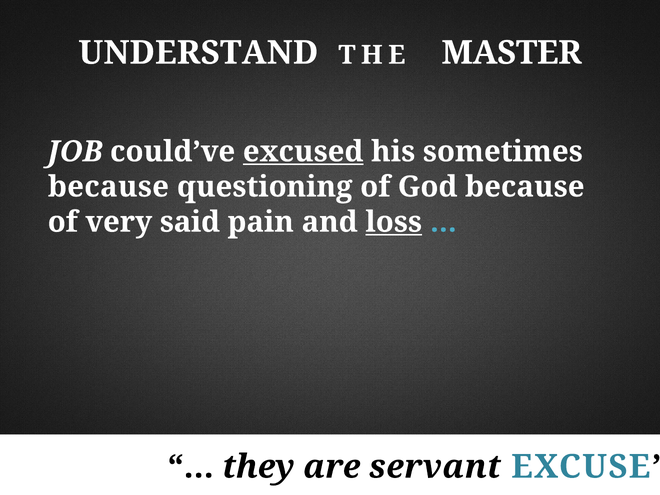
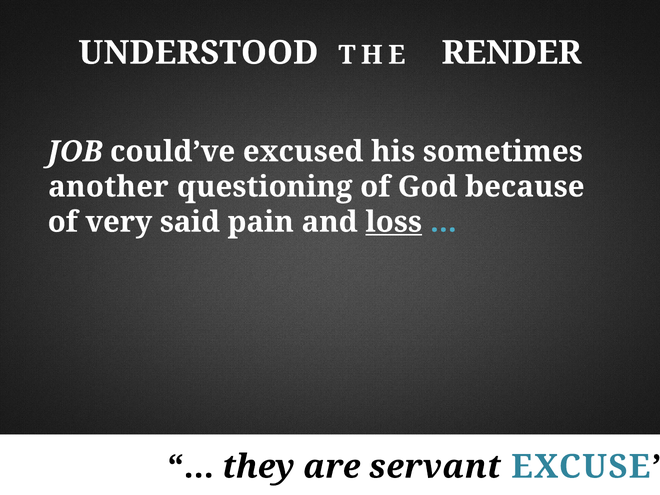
UNDERSTAND: UNDERSTAND -> UNDERSTOOD (198, 53)
MASTER: MASTER -> RENDER (512, 53)
excused underline: present -> none (303, 152)
because: because -> another (108, 187)
